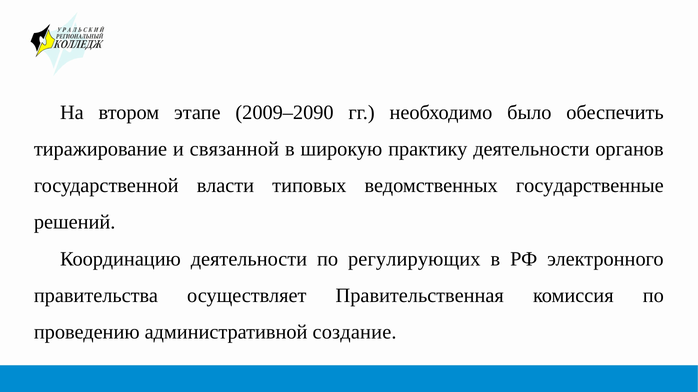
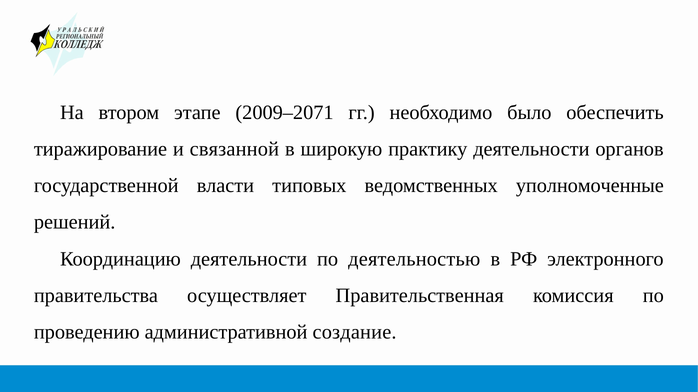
2009–2090: 2009–2090 -> 2009–2071 (285, 113)
государственные: государственные -> уполномоченные (590, 186)
регулирующих: регулирующих -> деятельностью (414, 259)
